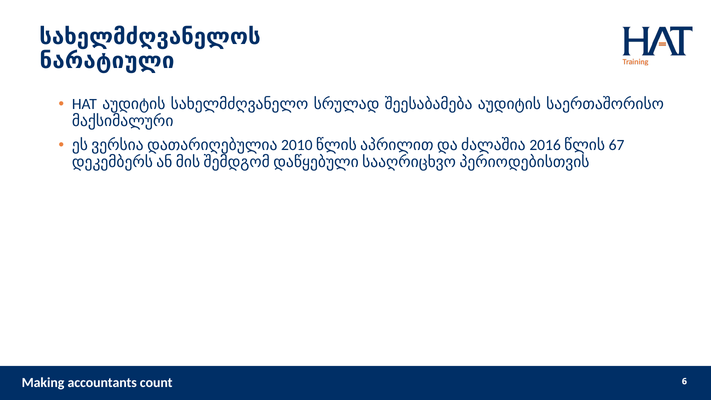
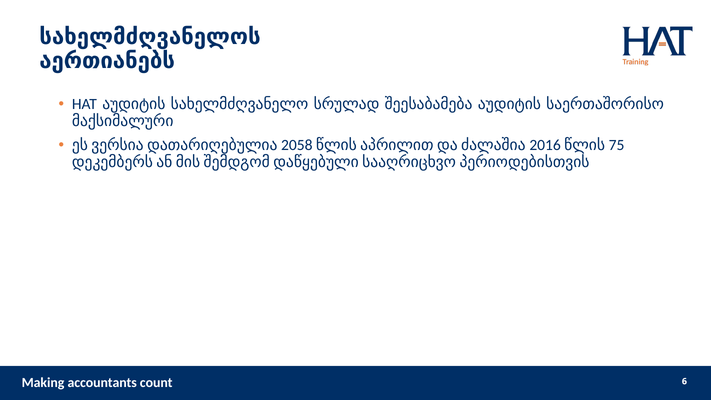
ნარატიული: ნარატიული -> აერთიანებს (107, 61)
2010: 2010 -> 2058 (297, 145)
67: 67 -> 75 (617, 145)
